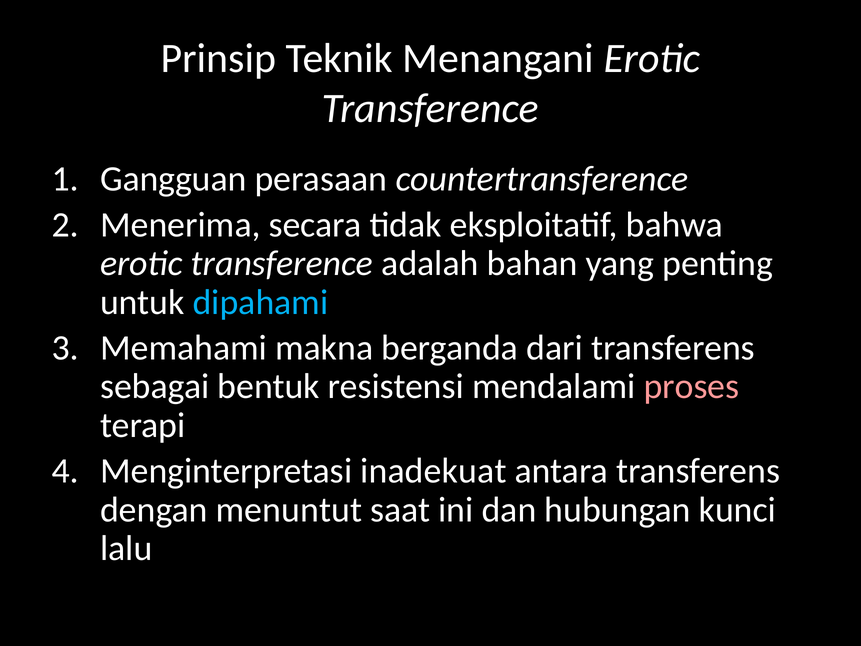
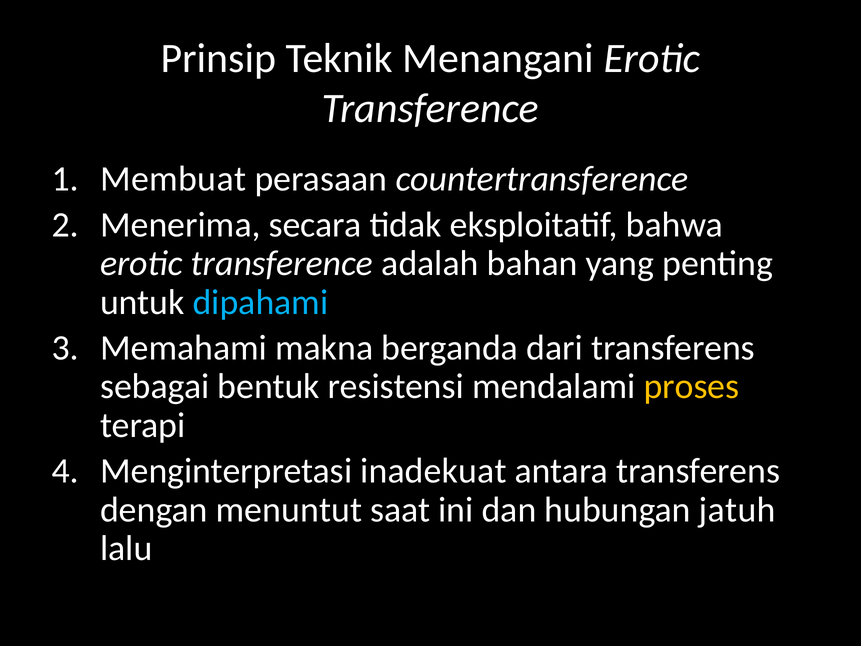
Gangguan: Gangguan -> Membuat (173, 179)
proses colour: pink -> yellow (691, 386)
kunci: kunci -> jatuh (737, 510)
